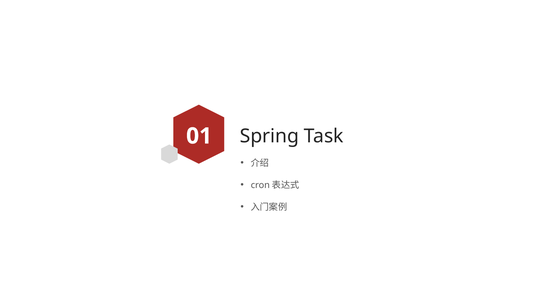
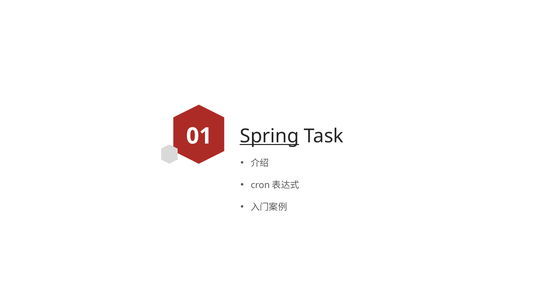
Spring underline: none -> present (269, 136)
